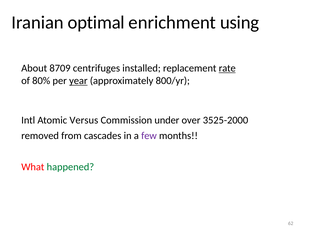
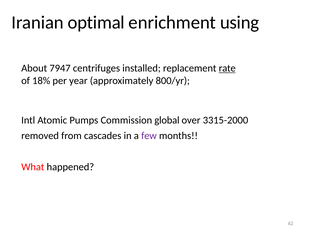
8709: 8709 -> 7947 (60, 68)
80%: 80% -> 18% (41, 81)
year underline: present -> none (78, 81)
Versus: Versus -> Pumps (84, 120)
under: under -> global (167, 120)
3525-2000: 3525-2000 -> 3315-2000 (225, 120)
happened colour: green -> black (70, 167)
